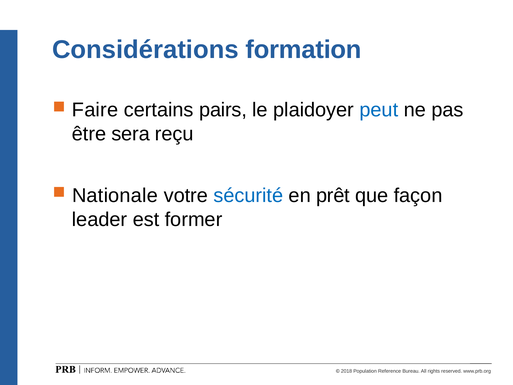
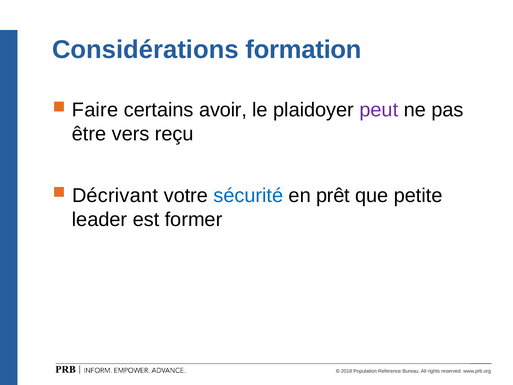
pairs: pairs -> avoir (223, 110)
peut colour: blue -> purple (379, 110)
sera: sera -> vers (131, 134)
Nationale: Nationale -> Décrivant (115, 196)
façon: façon -> petite (418, 196)
